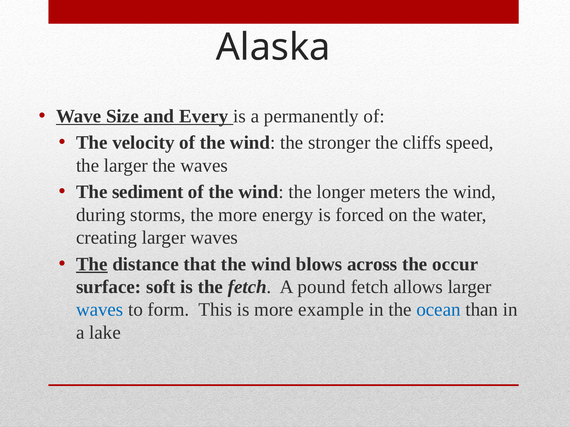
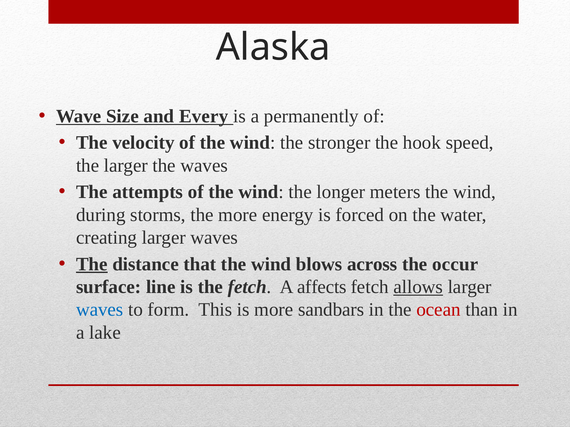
cliffs: cliffs -> hook (422, 143)
sediment: sediment -> attempts (148, 192)
soft: soft -> line (161, 287)
pound: pound -> affects (322, 287)
allows underline: none -> present (418, 287)
example: example -> sandbars (331, 310)
ocean colour: blue -> red (438, 310)
